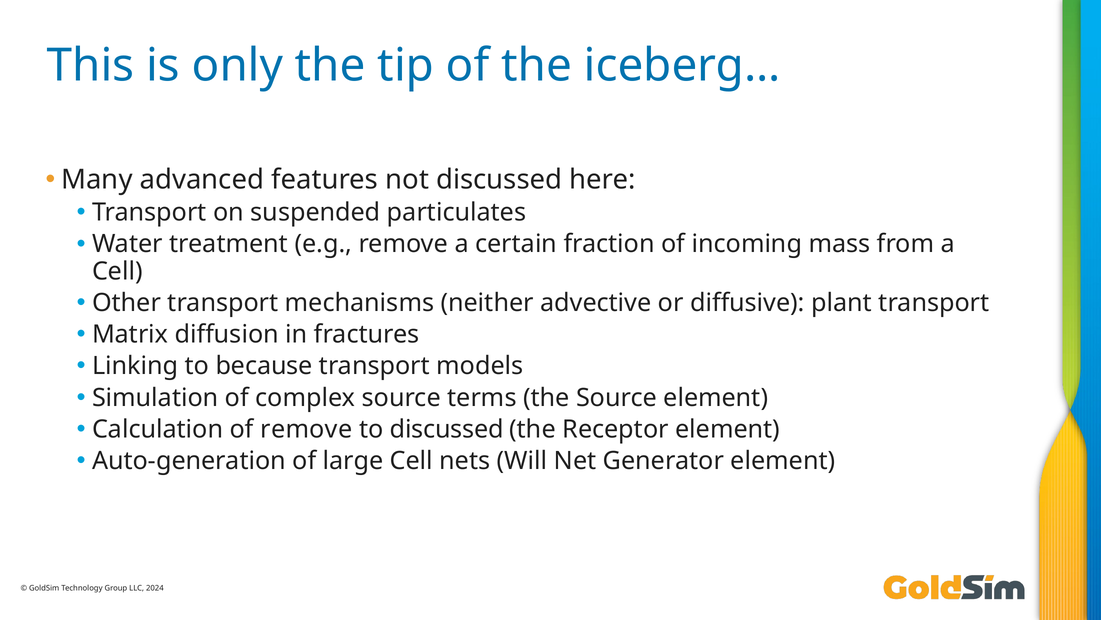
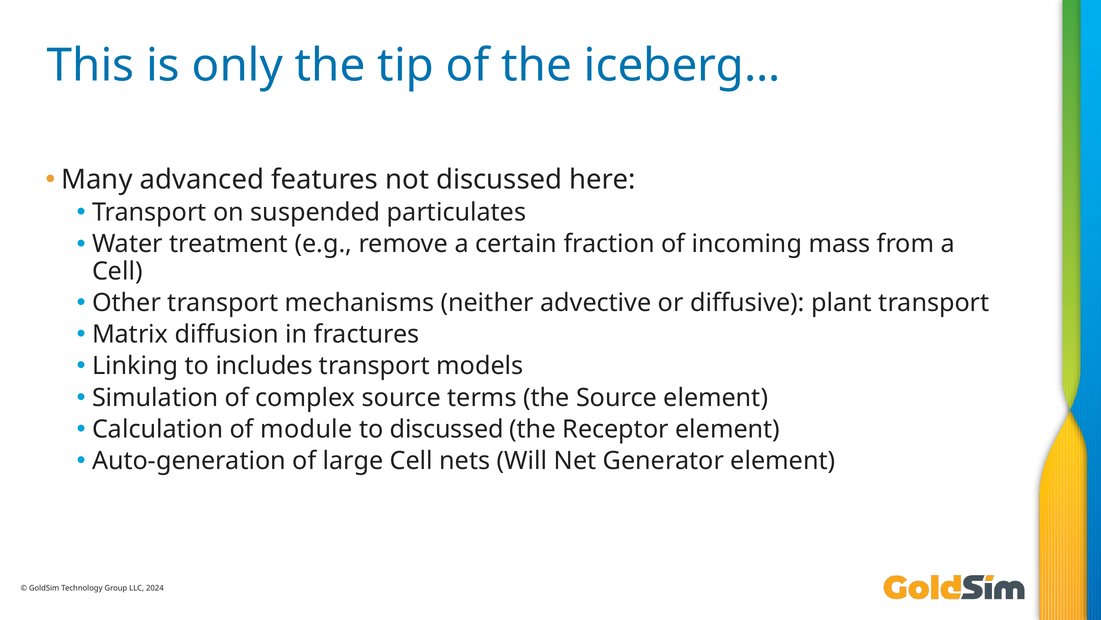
because: because -> includes (264, 366)
of remove: remove -> module (306, 429)
